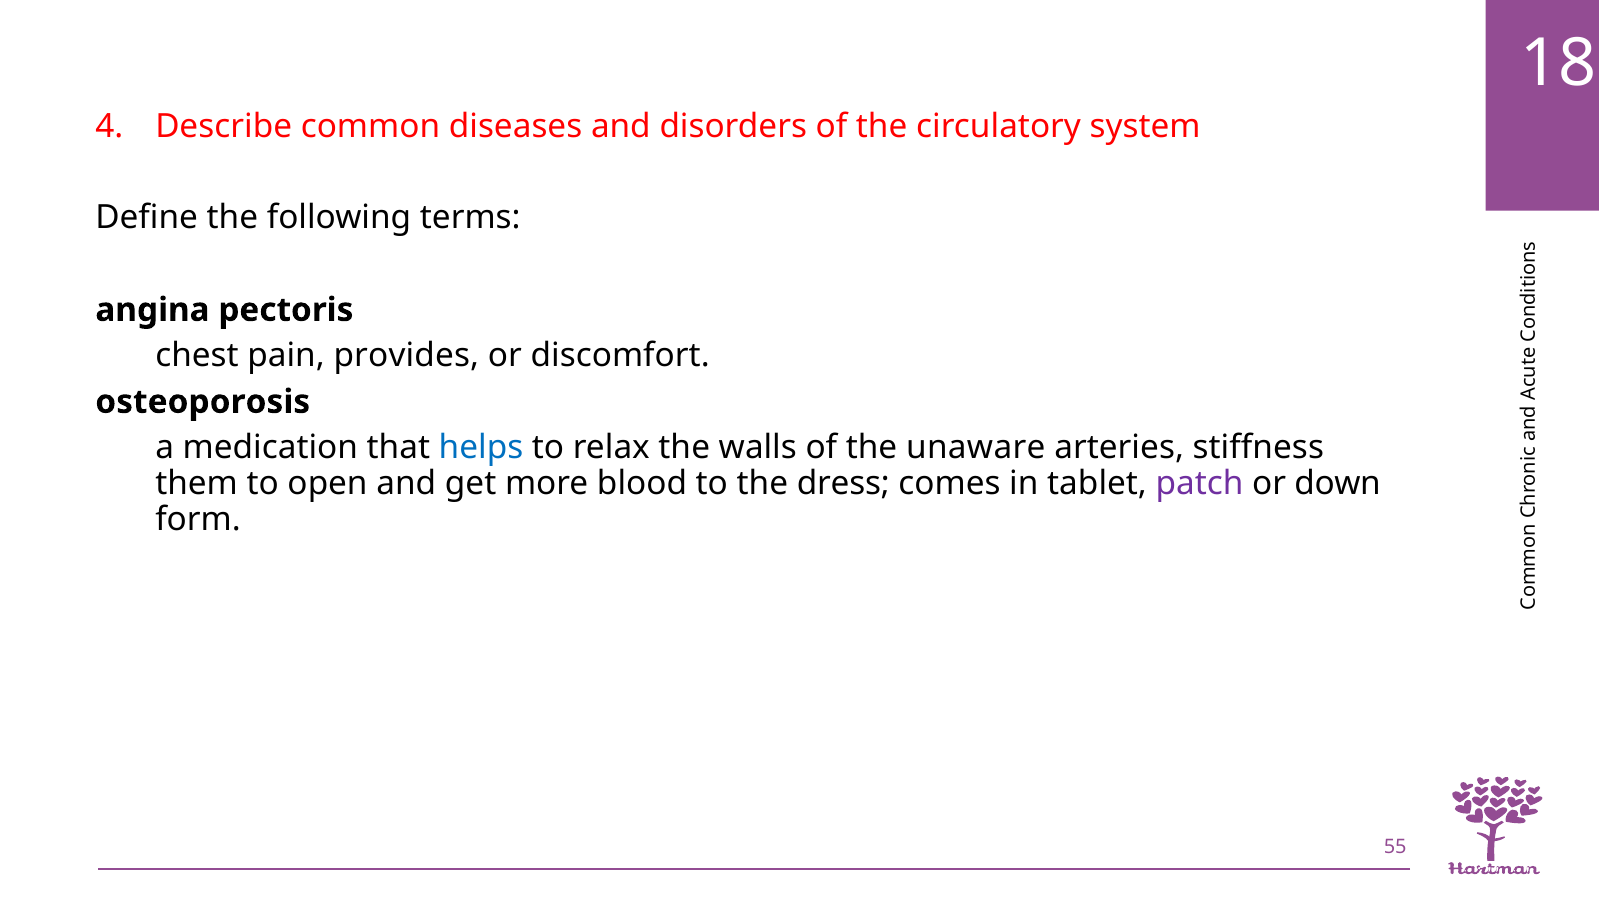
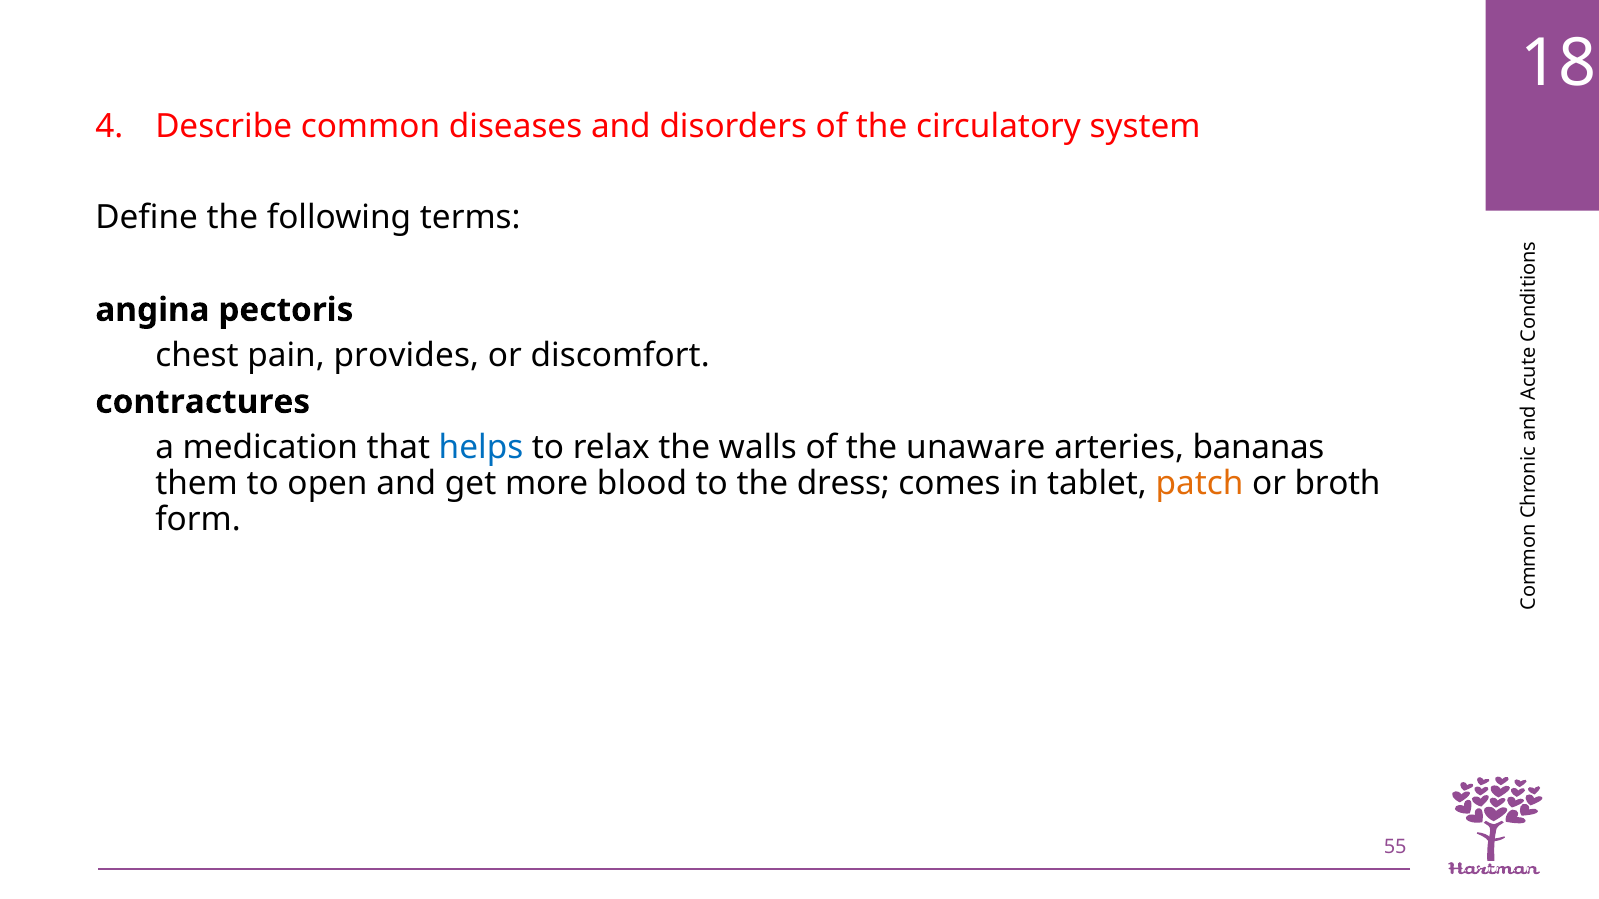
osteoporosis: osteoporosis -> contractures (203, 402)
stiffness: stiffness -> bananas (1258, 448)
patch colour: purple -> orange (1199, 484)
down: down -> broth (1338, 484)
